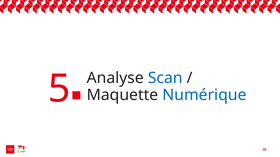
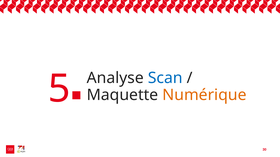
Numérique colour: blue -> orange (204, 95)
